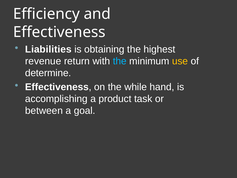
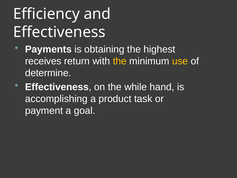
Liabilities: Liabilities -> Payments (48, 49)
revenue: revenue -> receives (43, 61)
the colour: light blue -> yellow (120, 61)
between: between -> payment (44, 110)
